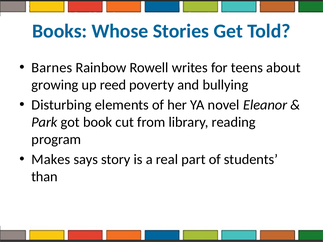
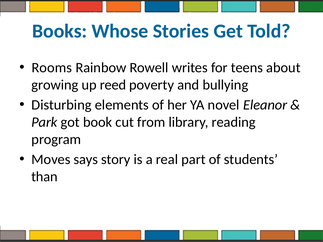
Barnes: Barnes -> Rooms (52, 68)
Makes: Makes -> Moves (51, 160)
